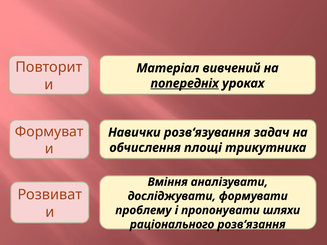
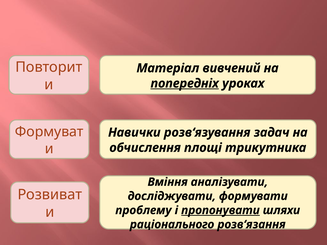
пропонувати underline: none -> present (220, 210)
